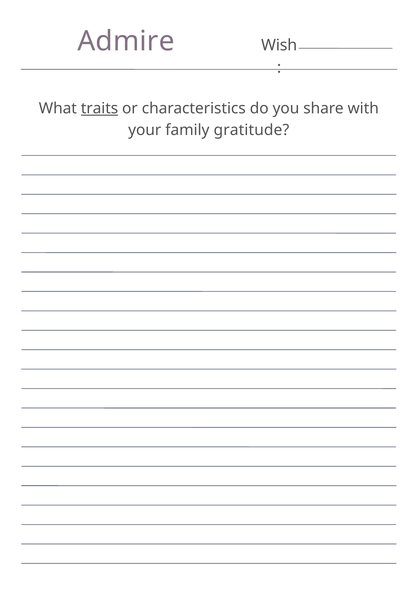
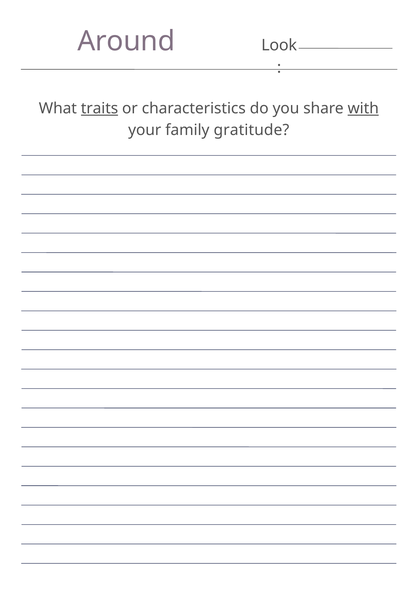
Admire: Admire -> Around (126, 41)
Wish: Wish -> Look (279, 45)
with underline: none -> present (363, 108)
